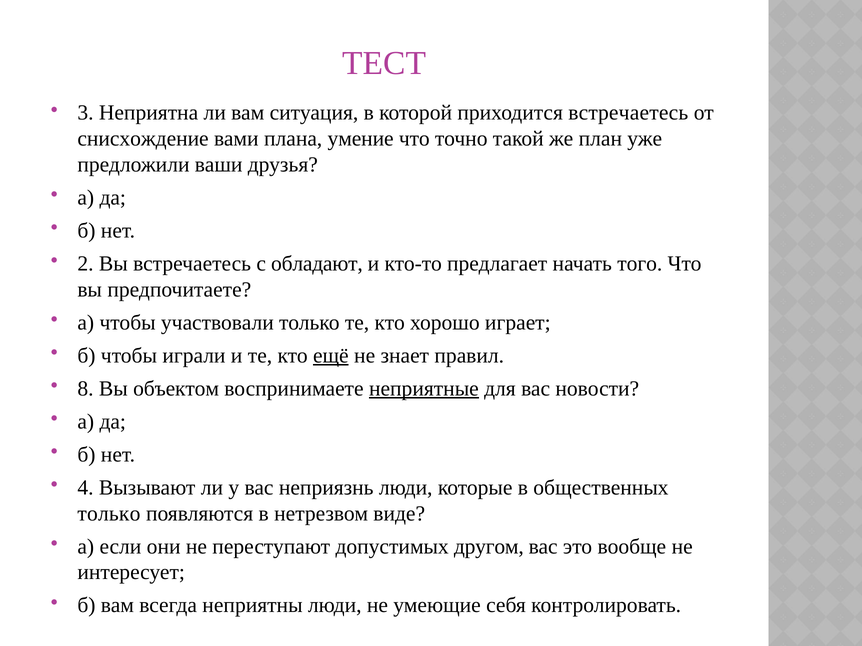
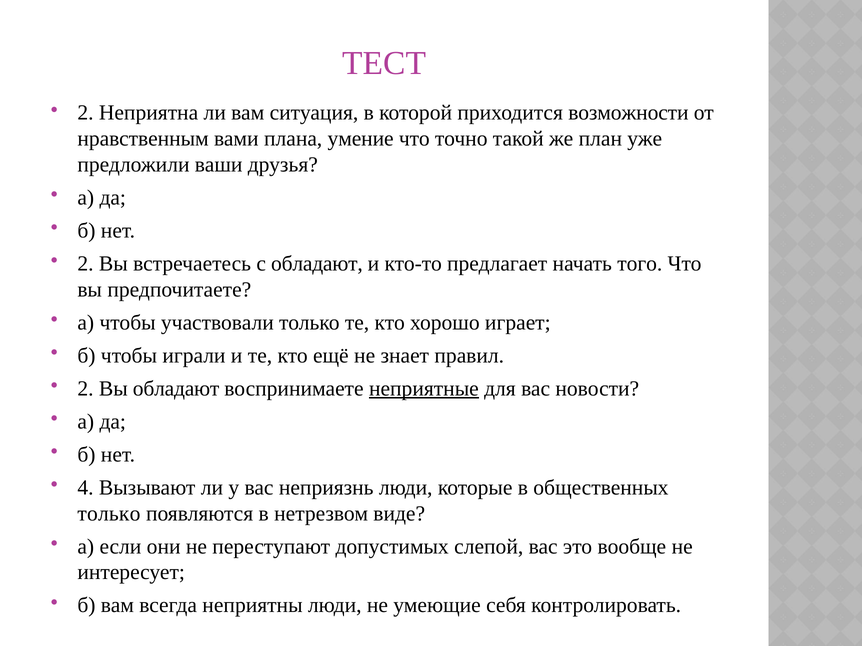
3: 3 -> 2 (86, 113)
приходится встречаетесь: встречаетесь -> возможности (628, 113)
снисхождение: снисхождение -> нравственным (143, 139)
ещё underline: present -> none (331, 356)
8: 8 -> 2 (86, 389)
Вы объектом: объектом -> обладают (176, 389)
другом: другом -> слепой (489, 547)
